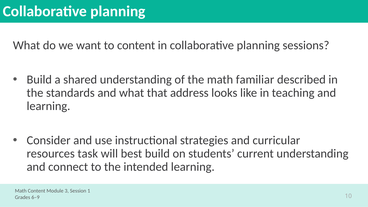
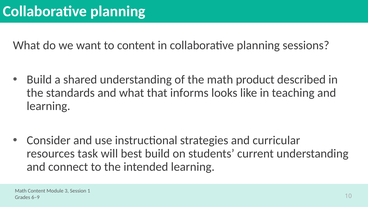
familiar: familiar -> product (255, 80)
address: address -> informs (189, 93)
